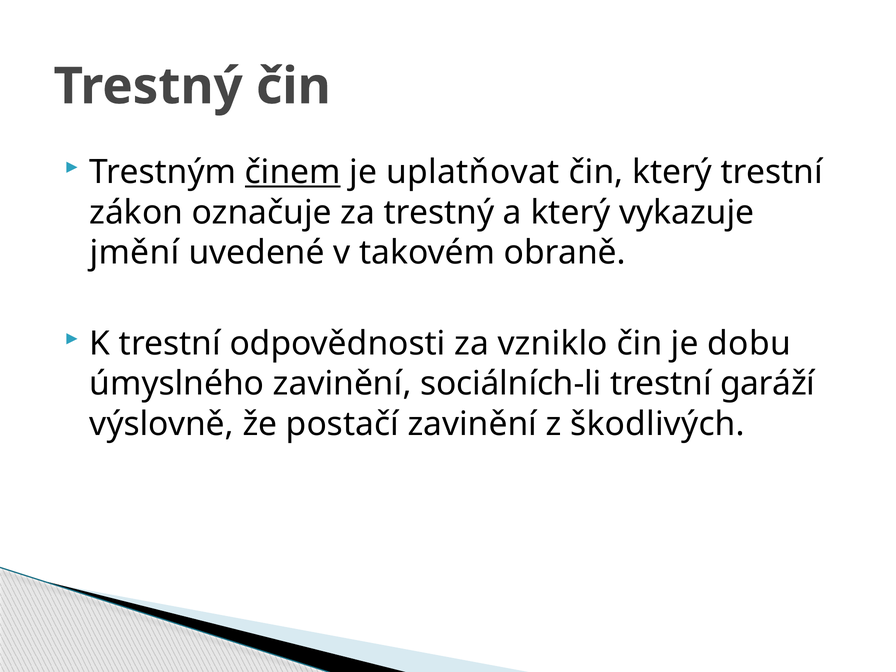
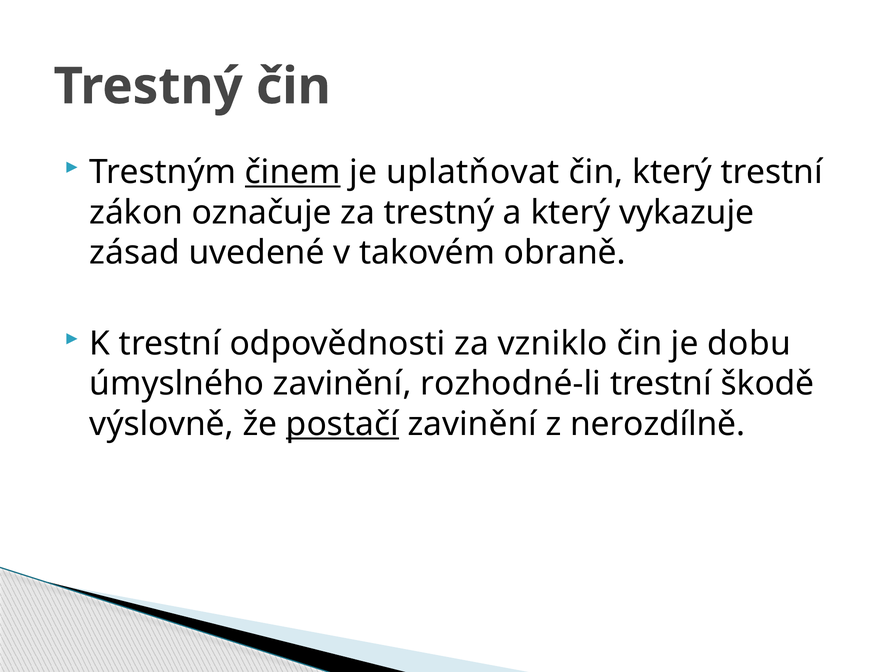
jmění: jmění -> zásad (135, 253)
sociálních-li: sociálních-li -> rozhodné-li (511, 384)
garáží: garáží -> škodě (767, 384)
postačí underline: none -> present (342, 424)
škodlivých: škodlivých -> nerozdílně (658, 424)
